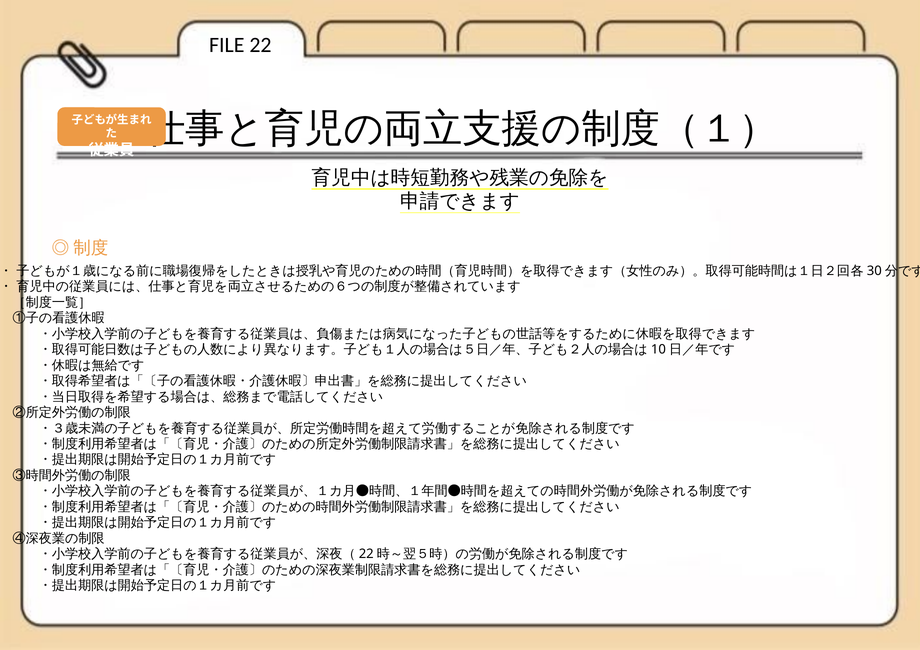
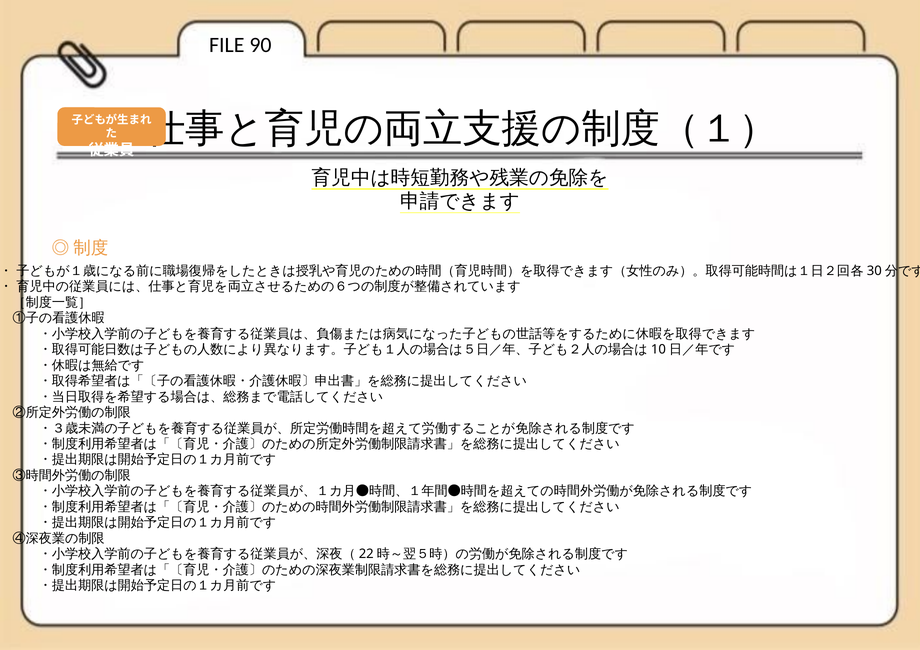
22: 22 -> 90 (260, 45)
